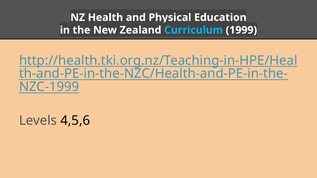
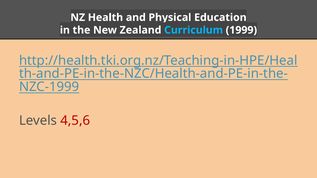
4,5,6 colour: black -> red (75, 121)
